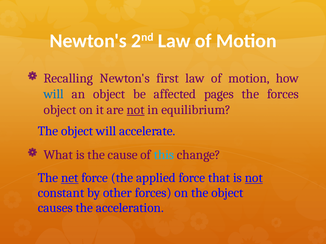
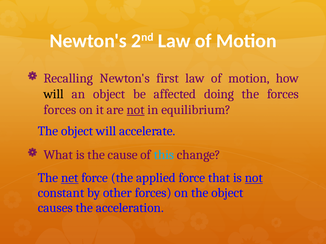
will colour: blue -> black (54, 94)
pages: pages -> doing (219, 94)
object: object -> forces (60, 110)
